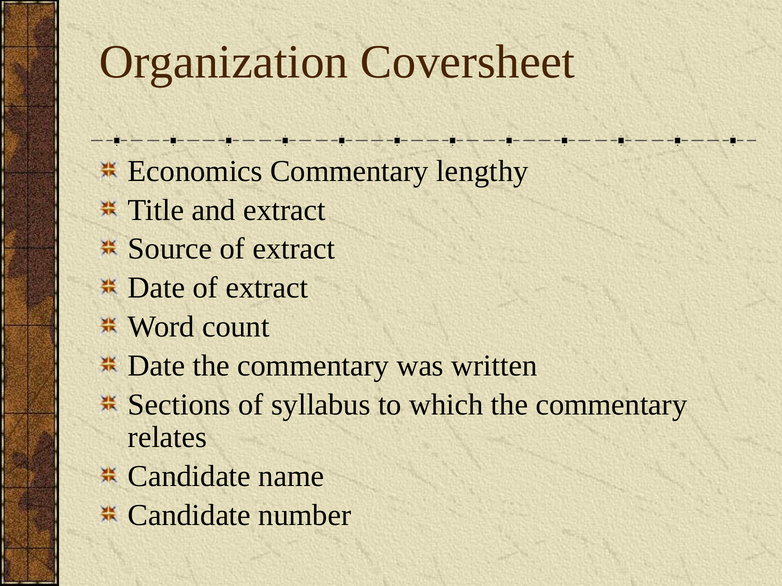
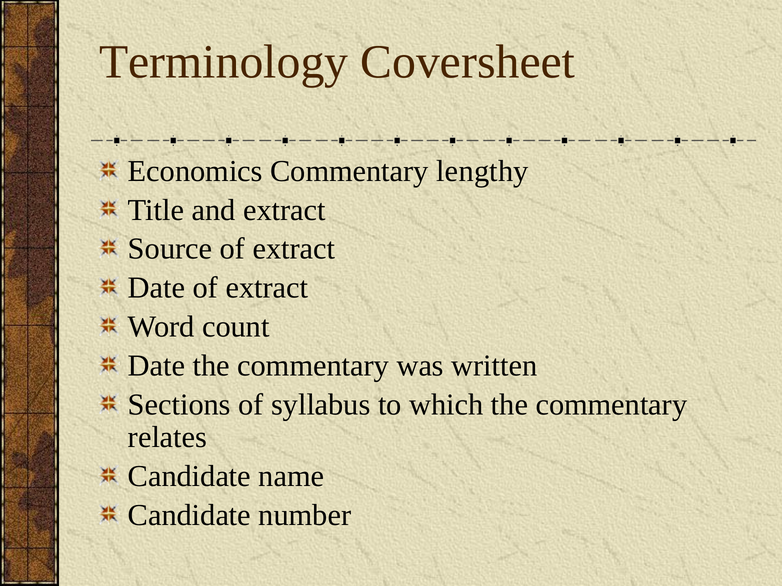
Organization: Organization -> Terminology (224, 62)
